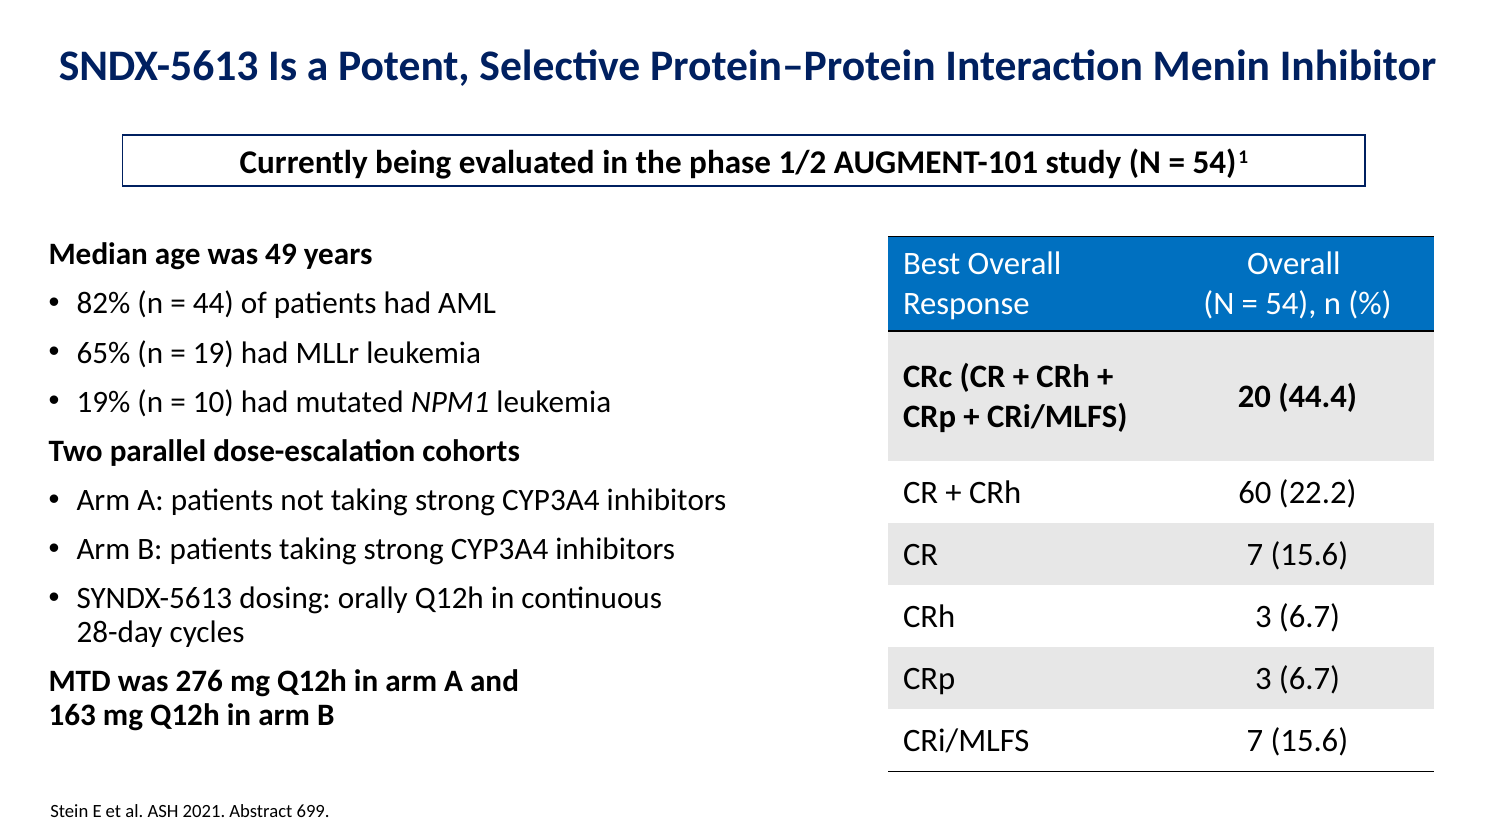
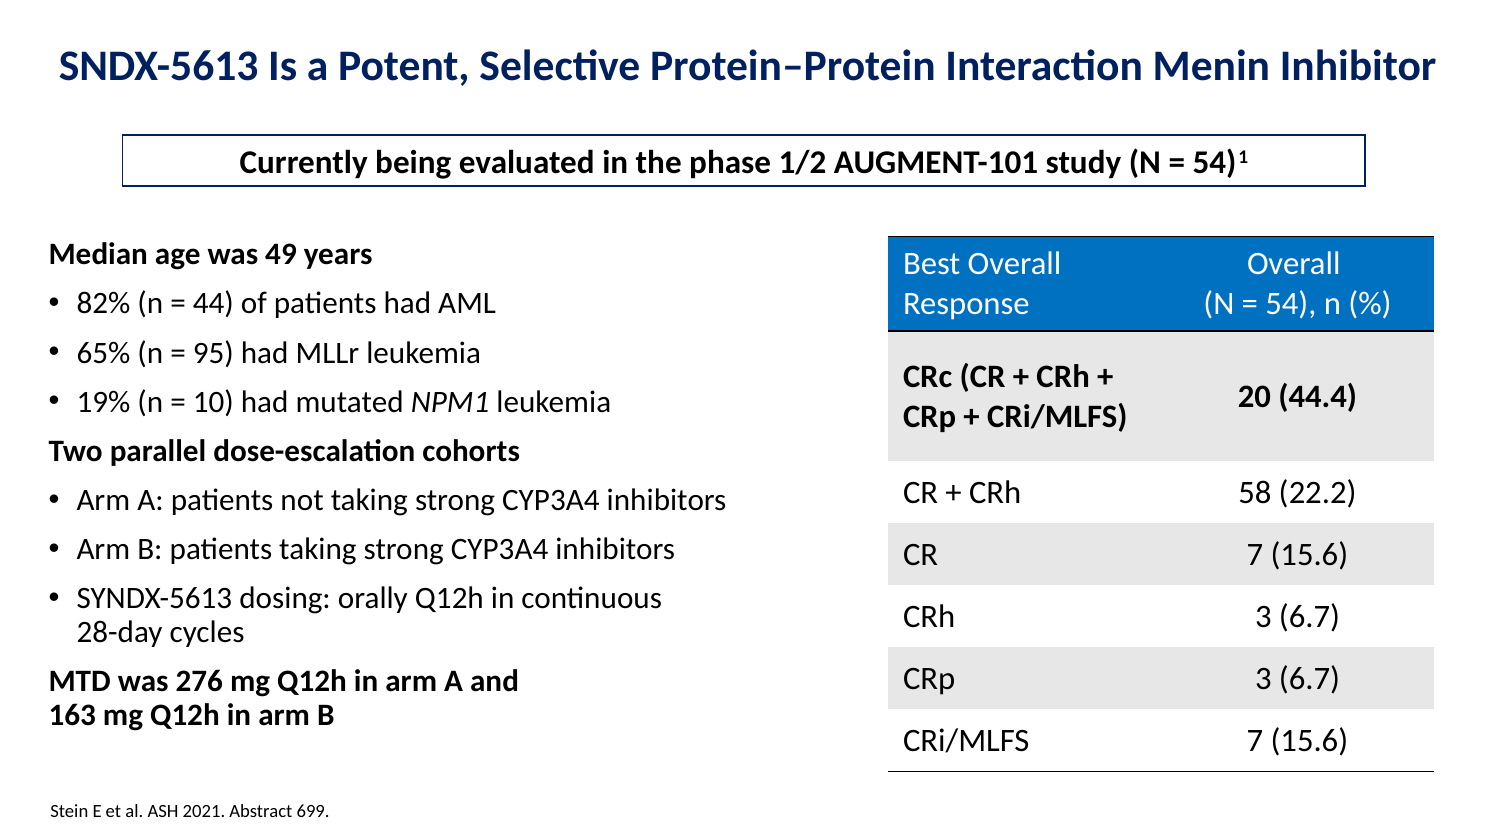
19: 19 -> 95 (213, 353)
60: 60 -> 58 (1255, 493)
